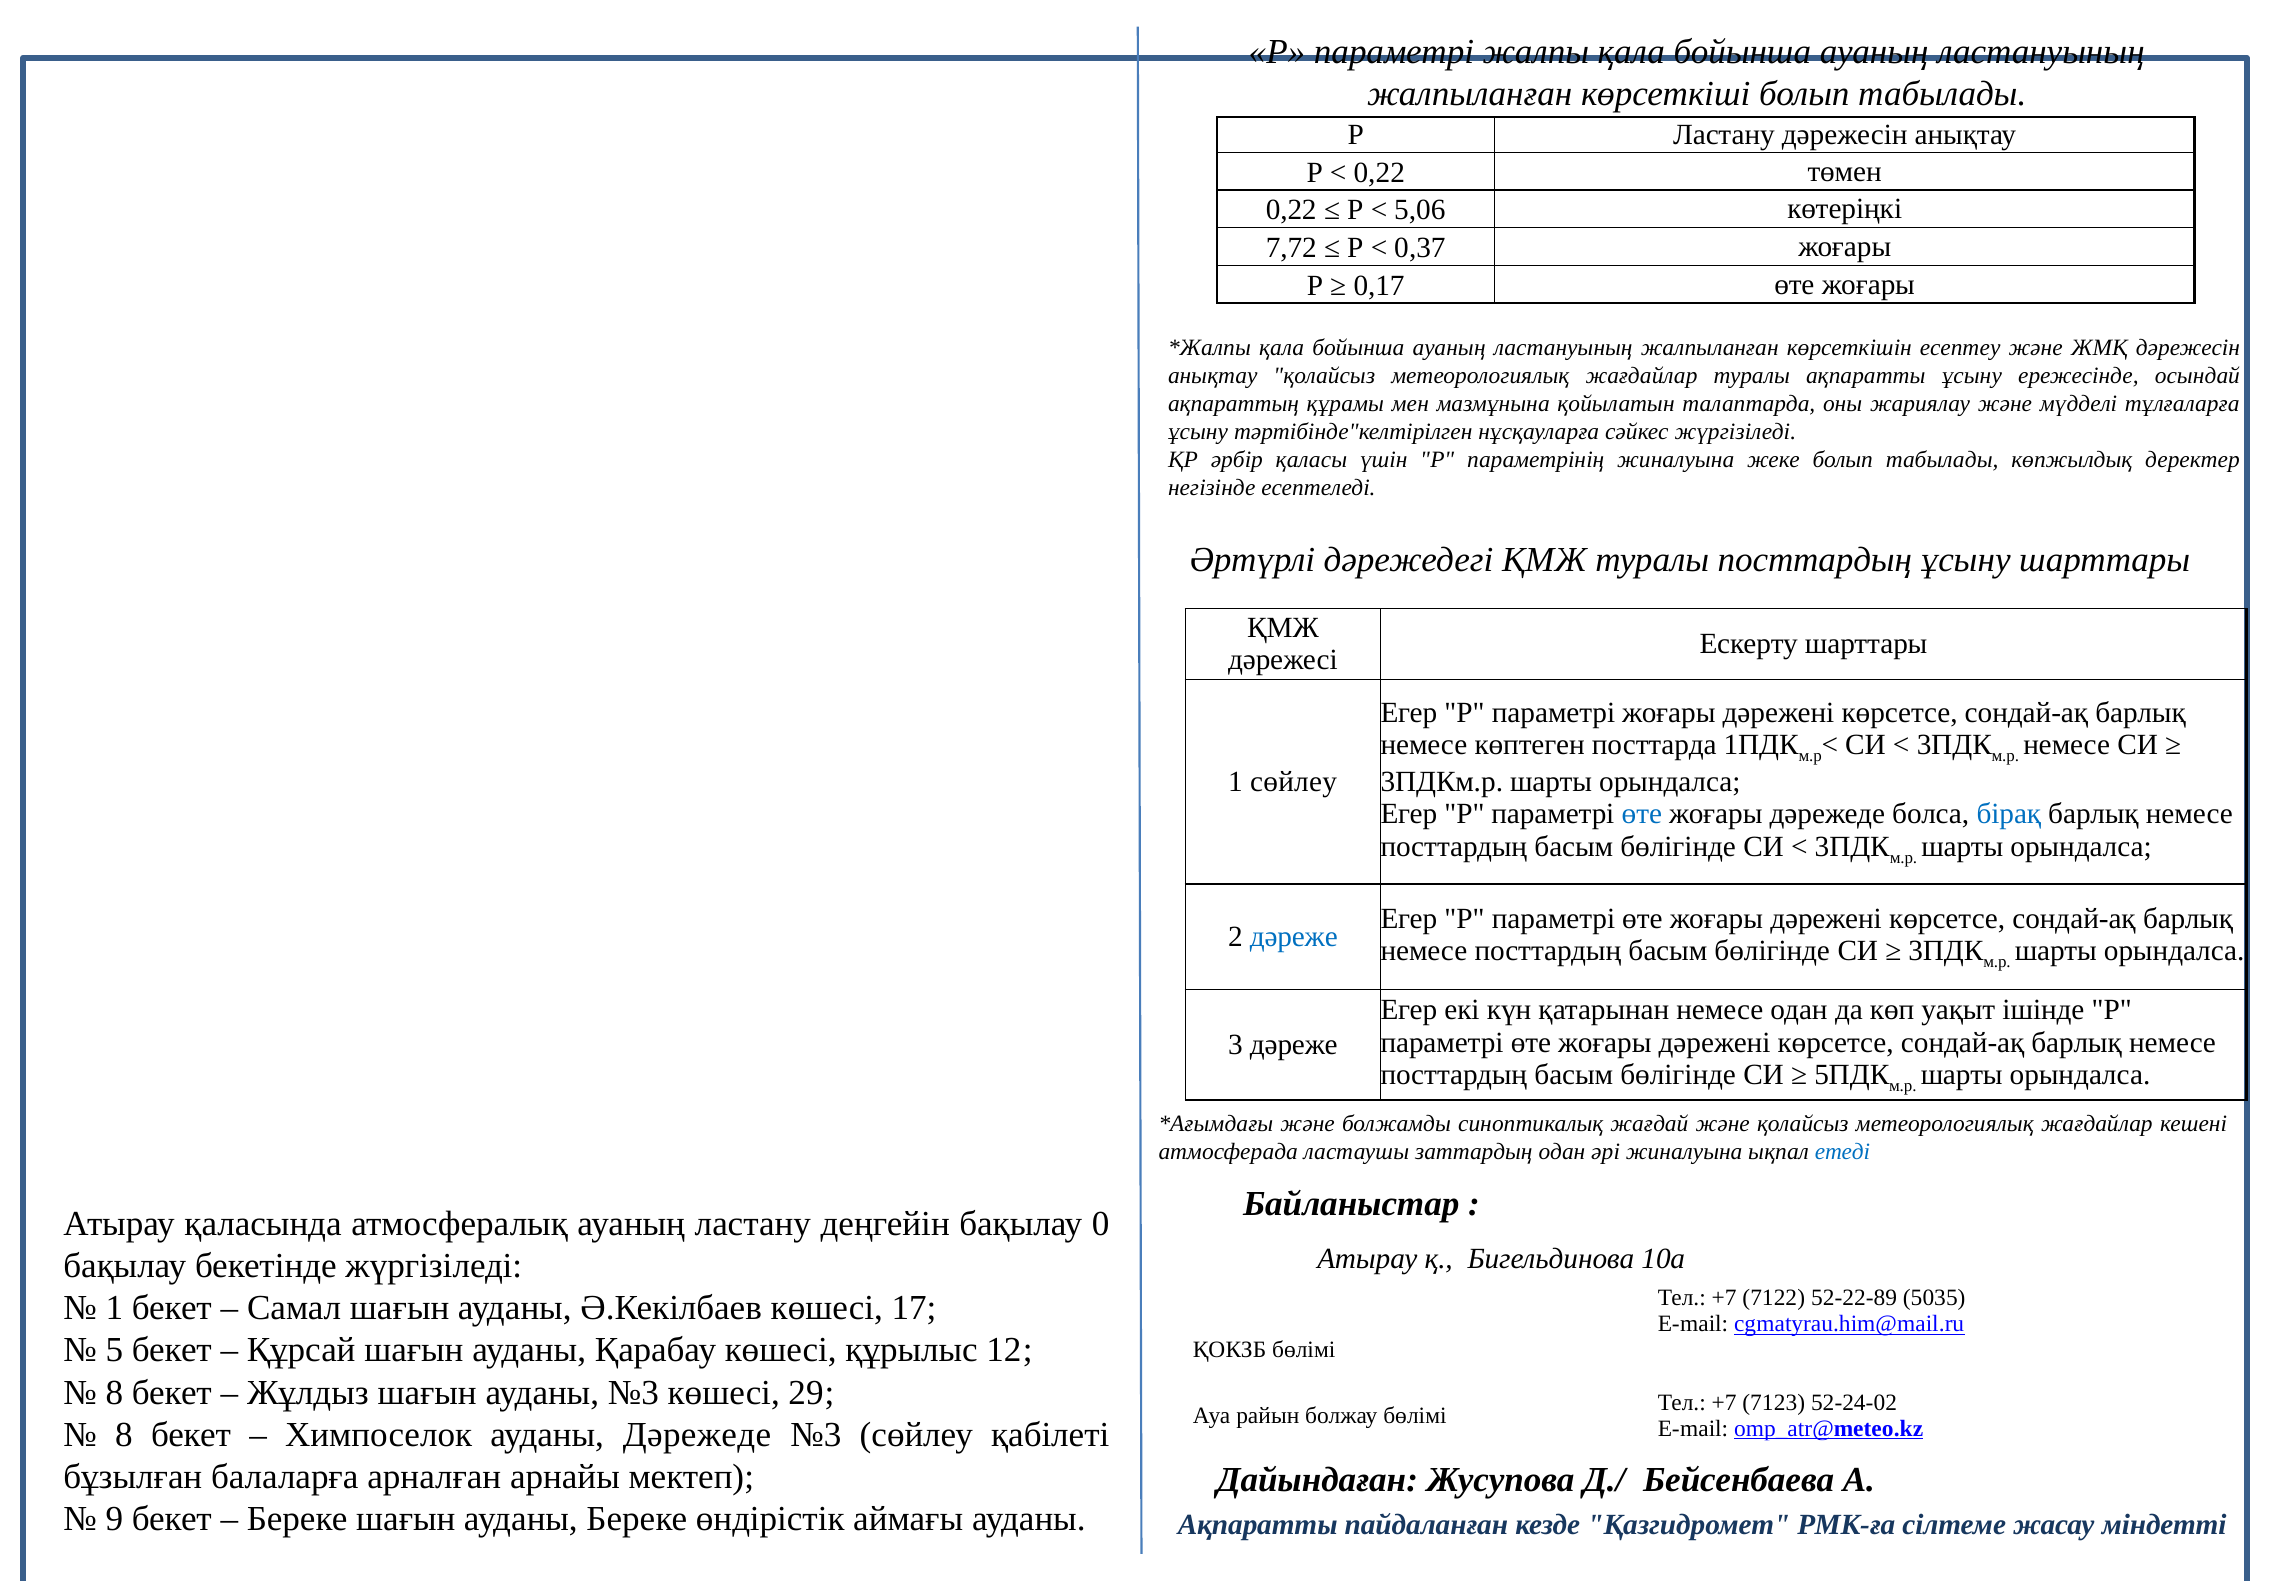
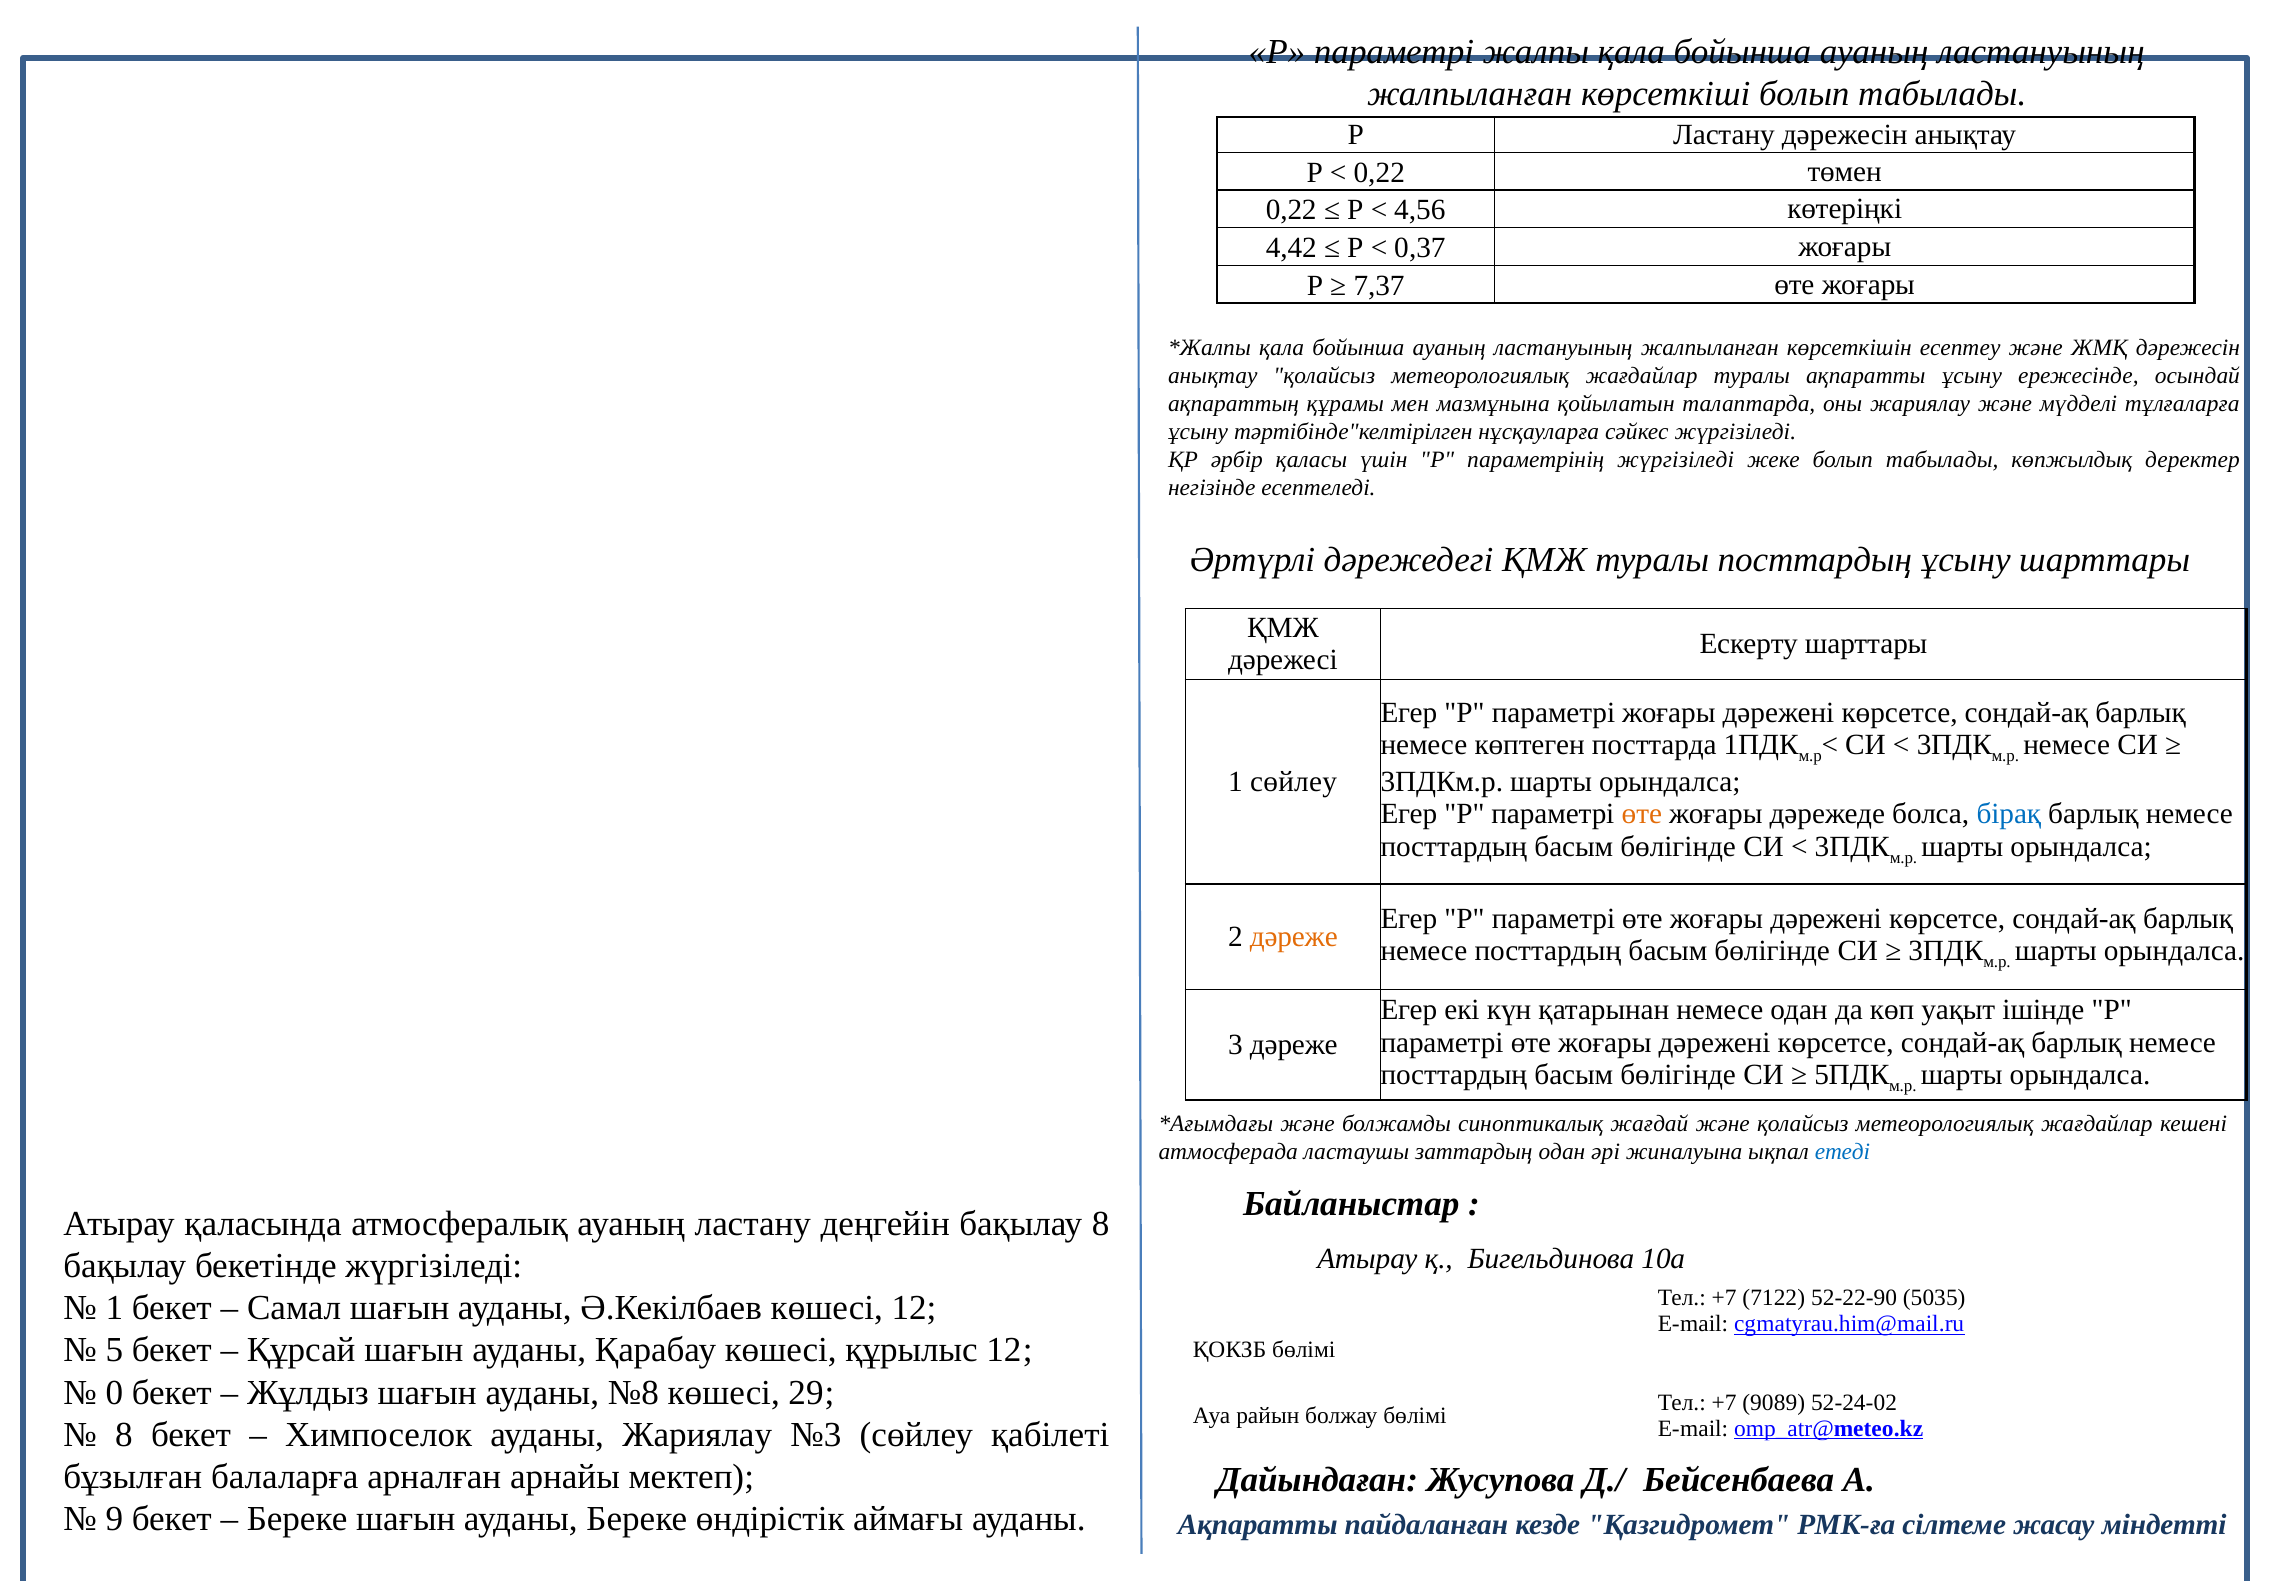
5,06: 5,06 -> 4,56 (1420, 210)
7,72: 7,72 -> 4,42 (1291, 248)
0,17: 0,17 -> 7,37 (1379, 285)
параметрінің жиналуына: жиналуына -> жүргізіледі (1676, 460)
өте colour: blue -> orange (1642, 814)
дәреже colour: blue -> orange (1294, 937)
бақылау 0: 0 -> 8 (1101, 1224)
52-22-89: 52-22-89 -> 52-22-90 (1854, 1298)
көшесі 17: 17 -> 12 (914, 1308)
8: 8 -> 0 (114, 1392)
ауданы №3: №3 -> №8 (633, 1392)
7123: 7123 -> 9089 (1774, 1402)
ауданы Дәрежеде: Дәрежеде -> Жариялау (697, 1434)
